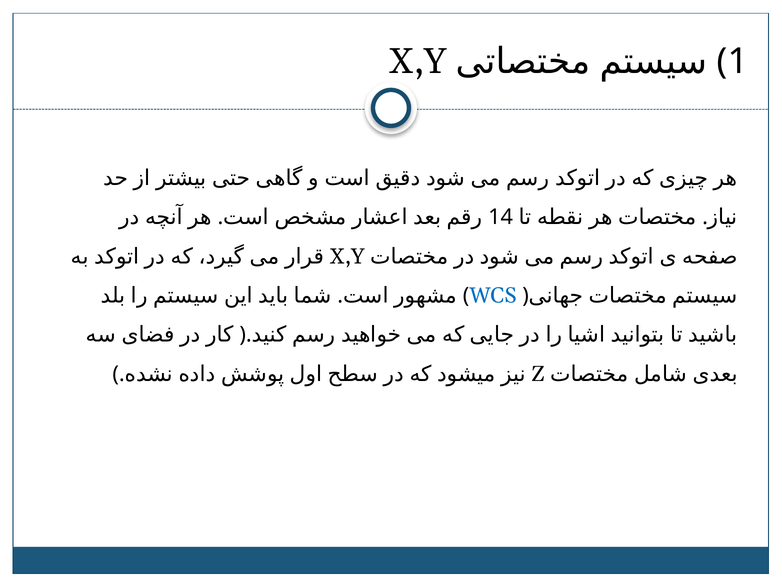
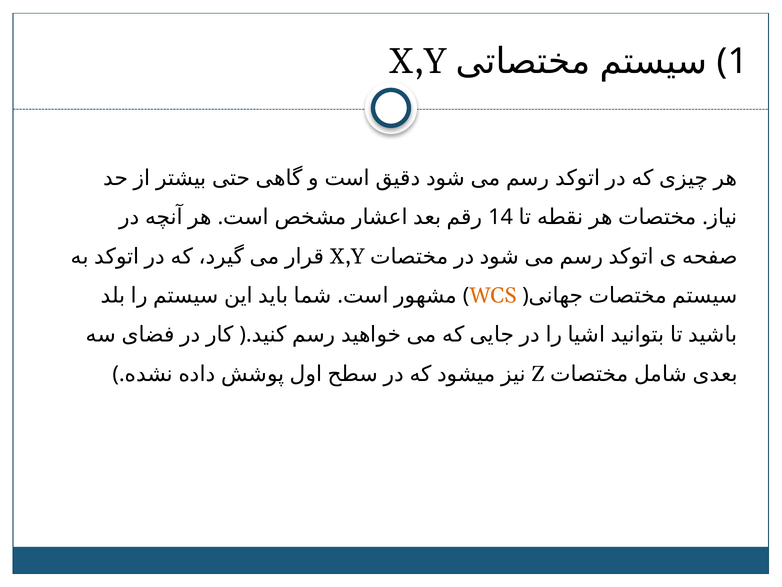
WCS colour: blue -> orange (493, 295)
